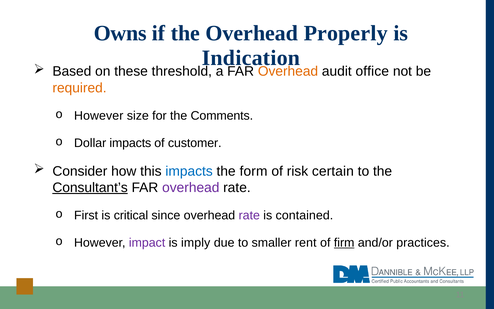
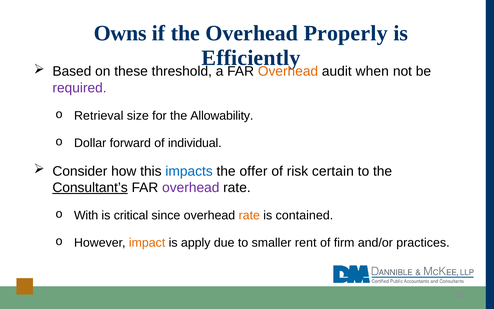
Indication: Indication -> Efficiently (251, 58)
office: office -> when (372, 71)
required colour: orange -> purple (80, 88)
However: However -> Retrieval (99, 116)
Comments: Comments -> Allowability (222, 116)
Dollar impacts: impacts -> forward (130, 143)
customer: customer -> individual (195, 143)
form: form -> offer (254, 171)
First: First -> With (86, 215)
rate colour: purple -> orange (249, 215)
impact colour: purple -> orange (147, 243)
imply: imply -> apply (196, 243)
firm underline: present -> none (344, 243)
